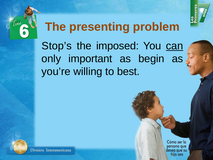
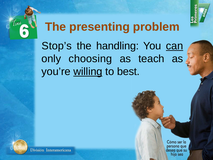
imposed: imposed -> handling (118, 46)
important: important -> choosing (90, 59)
begin: begin -> teach (151, 59)
willing underline: none -> present (88, 71)
